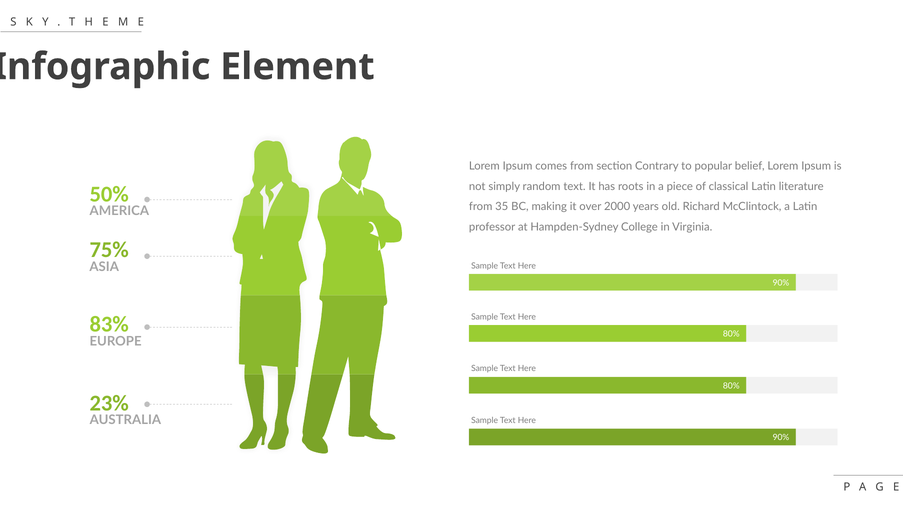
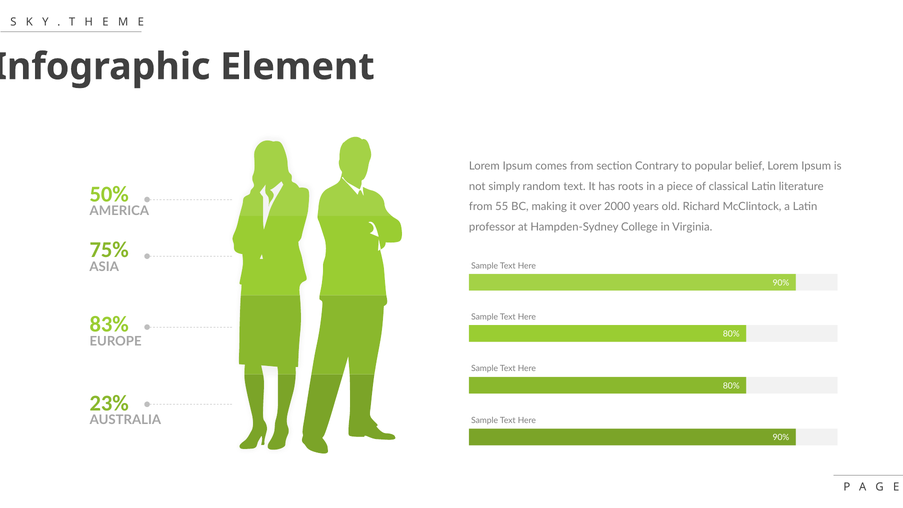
35: 35 -> 55 (502, 207)
